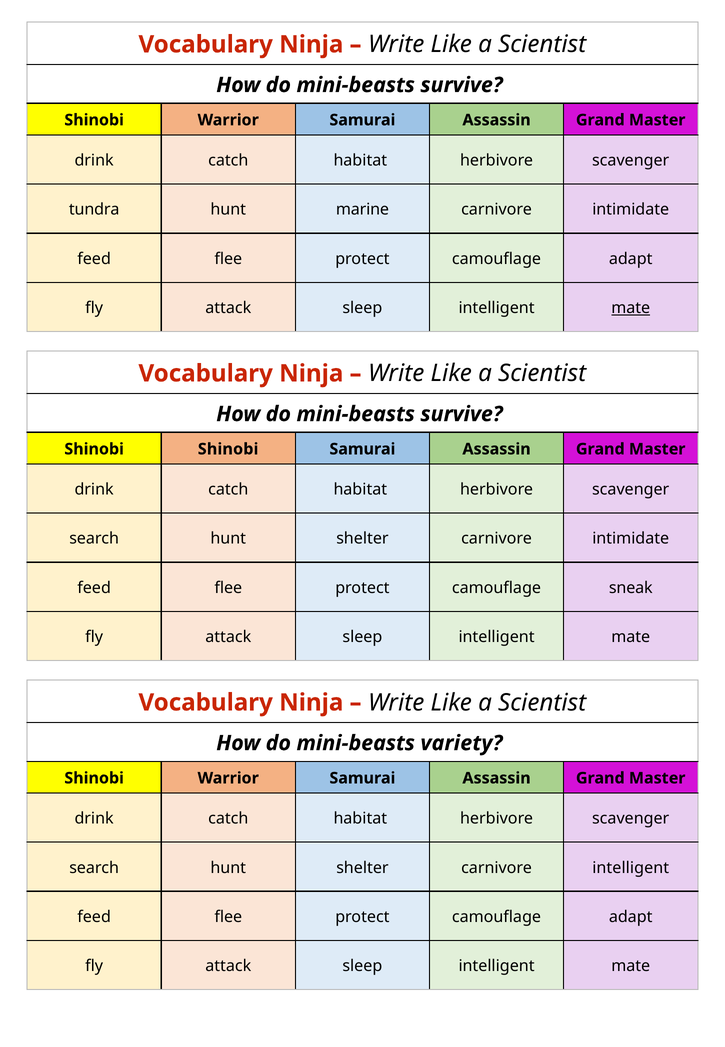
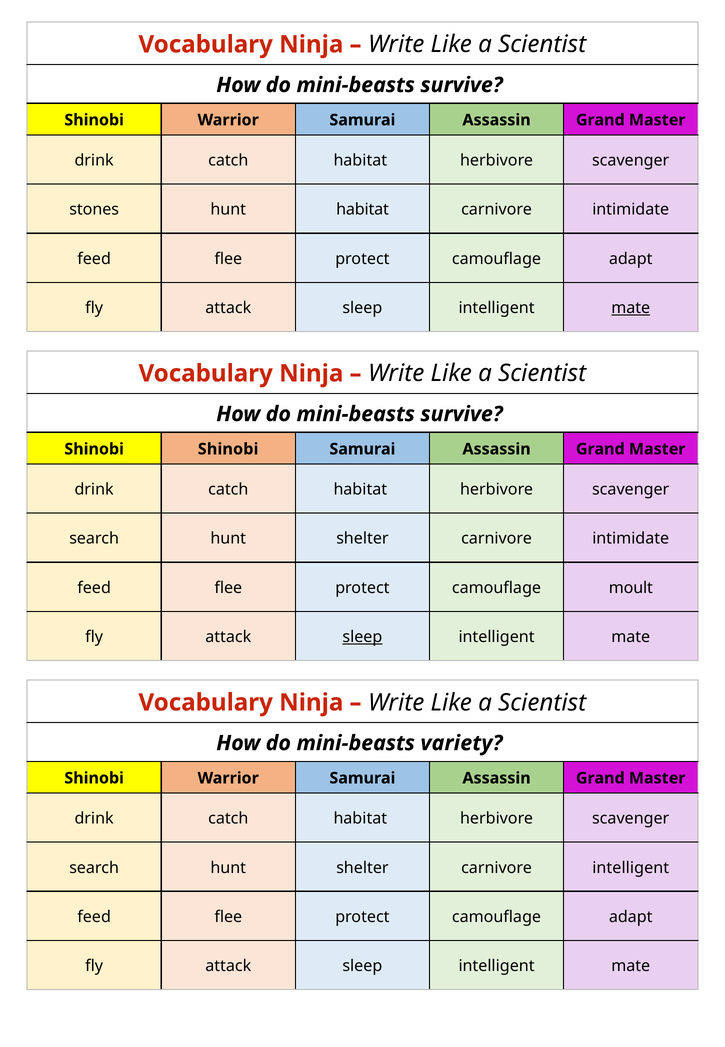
tundra: tundra -> stones (94, 210)
hunt marine: marine -> habitat (363, 210)
sneak: sneak -> moult (631, 588)
sleep underline: none -> present (362, 637)
